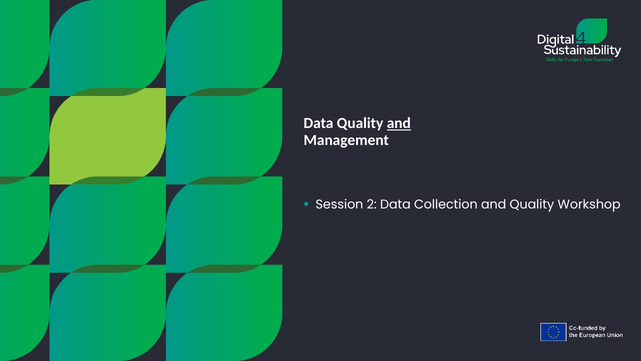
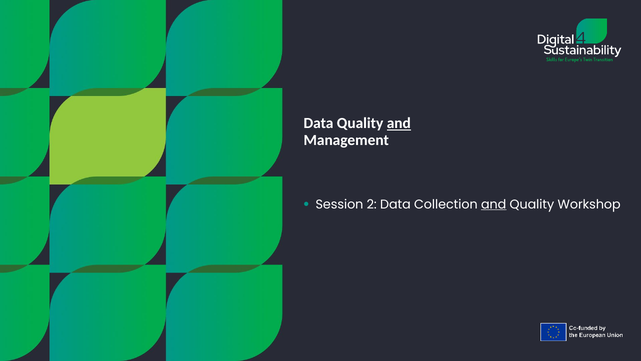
and underline: none -> present (494, 204)
